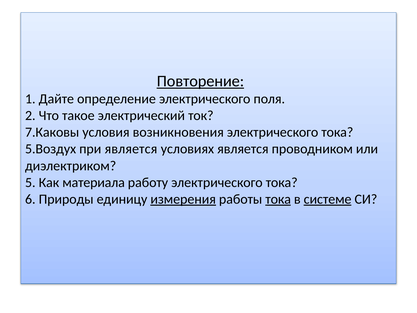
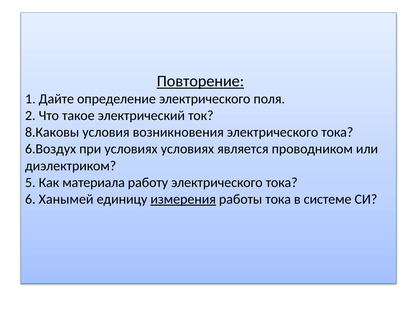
7.Каковы: 7.Каковы -> 8.Каковы (52, 132)
5.Воздух: 5.Воздух -> 6.Воздух (51, 149)
при является: является -> условиях (131, 149)
Природы: Природы -> Ханымей (66, 199)
тока underline: present -> none (278, 199)
системе underline: present -> none (328, 199)
